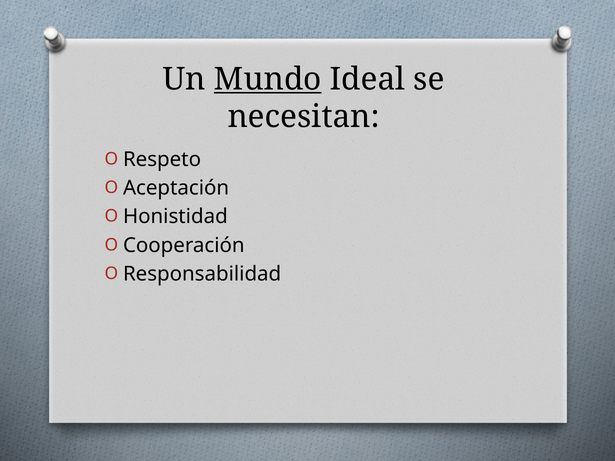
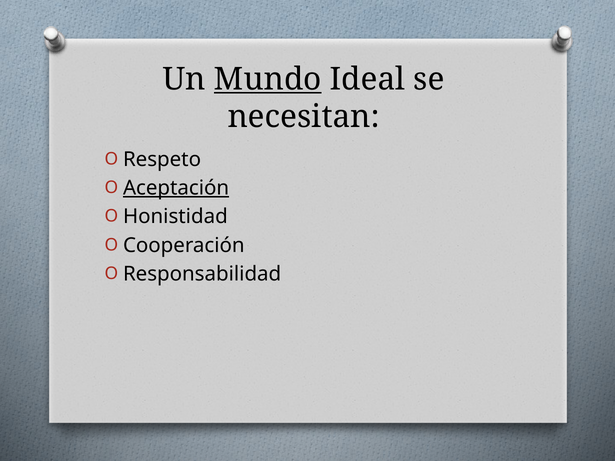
Aceptación underline: none -> present (176, 188)
